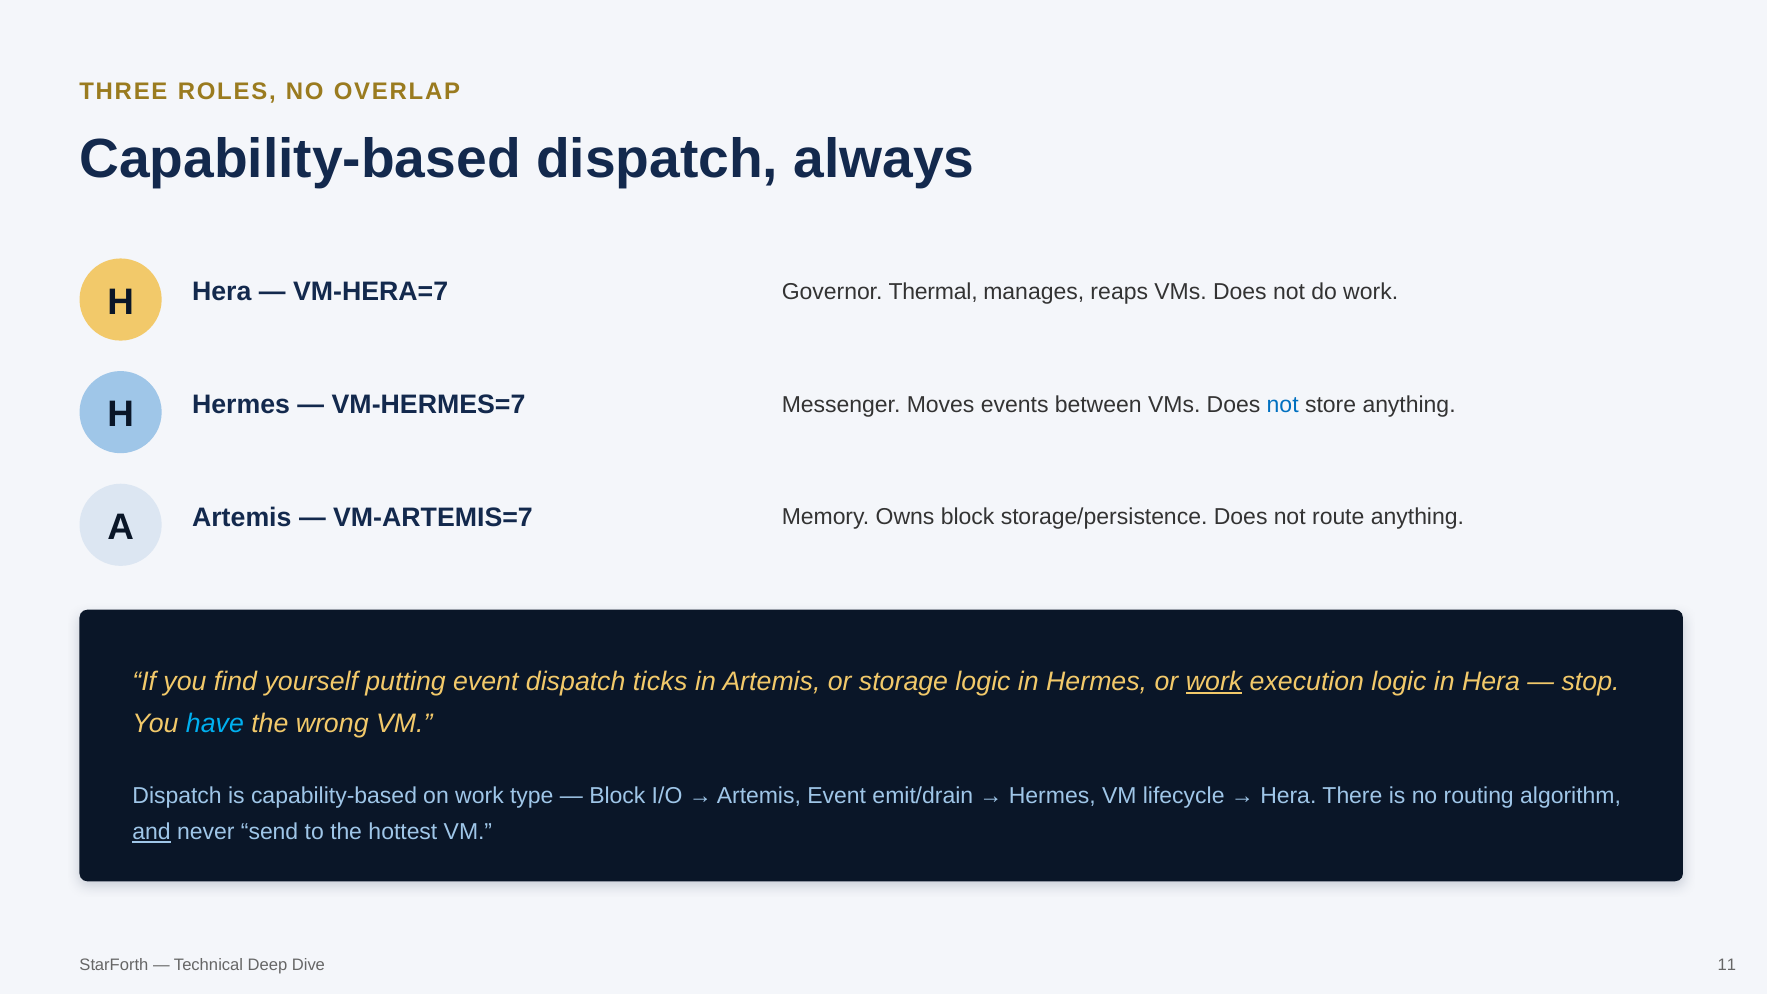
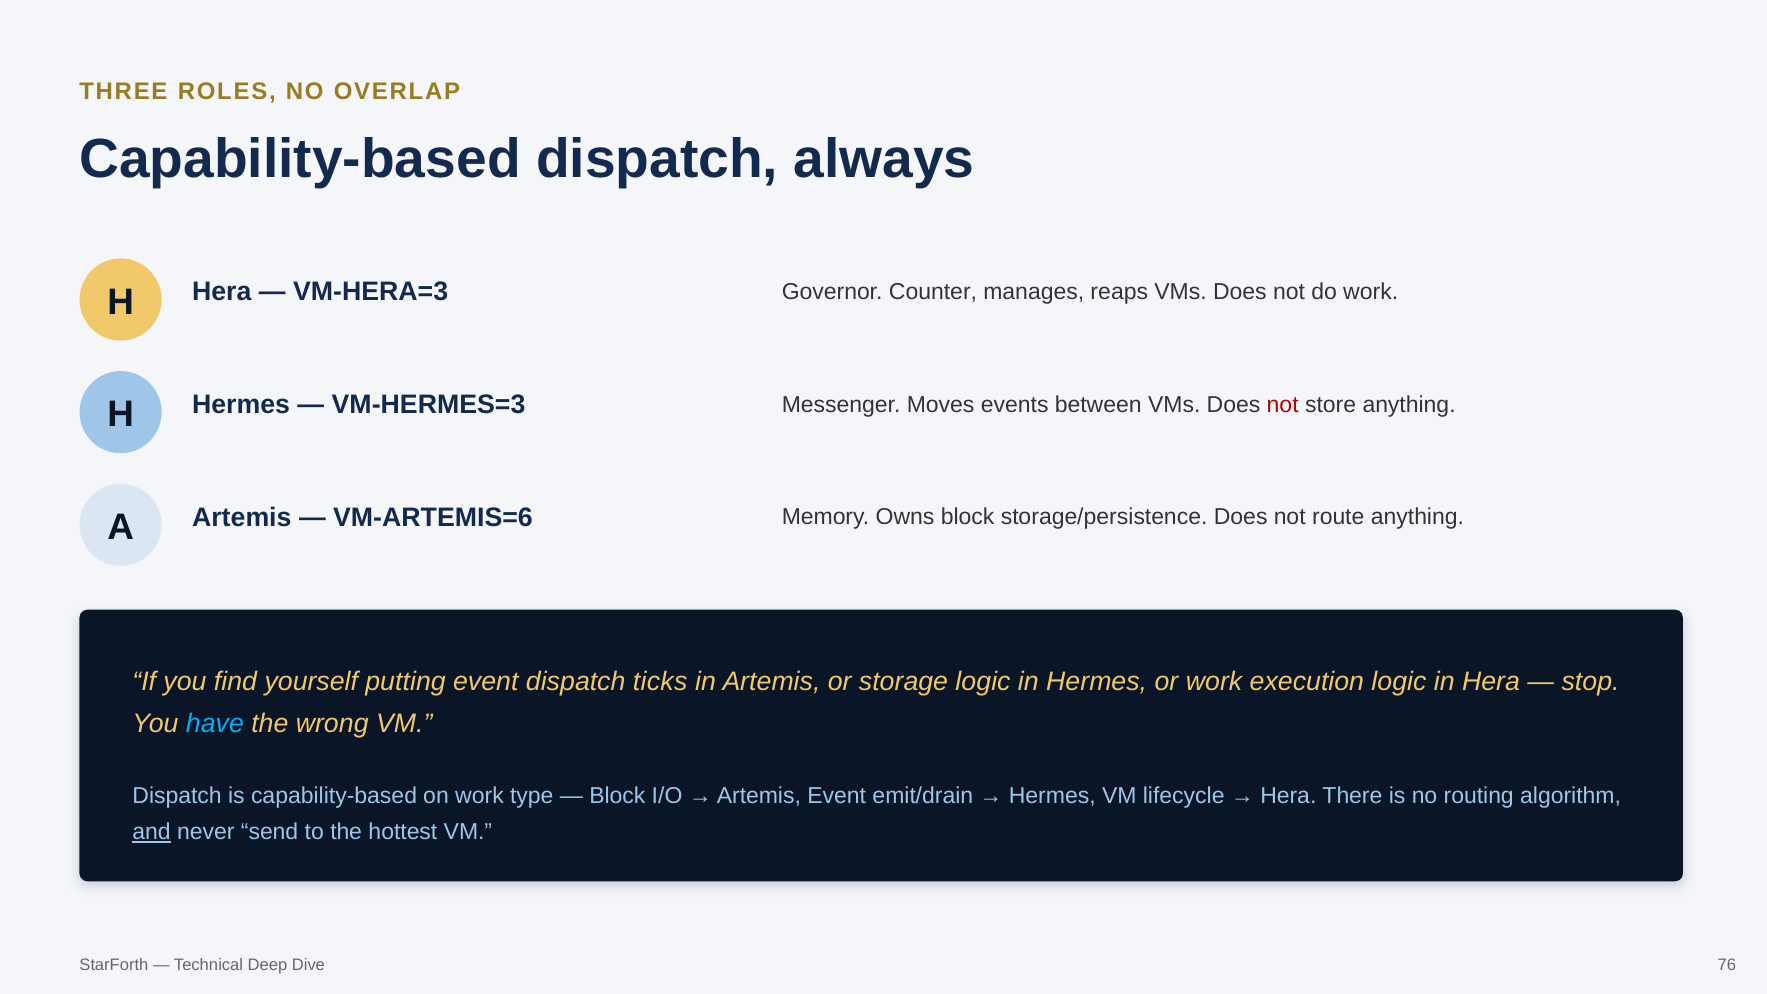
VM-HERA=7: VM-HERA=7 -> VM-HERA=3 (371, 292)
Thermal: Thermal -> Counter (933, 292)
VM-HERMES=7: VM-HERMES=7 -> VM-HERMES=3 (429, 405)
not colour: blue -> red (1283, 404)
VM-ARTEMIS=7: VM-ARTEMIS=7 -> VM-ARTEMIS=6 (433, 517)
work underline: present -> none (1214, 682)
11: 11 -> 76 (1727, 965)
